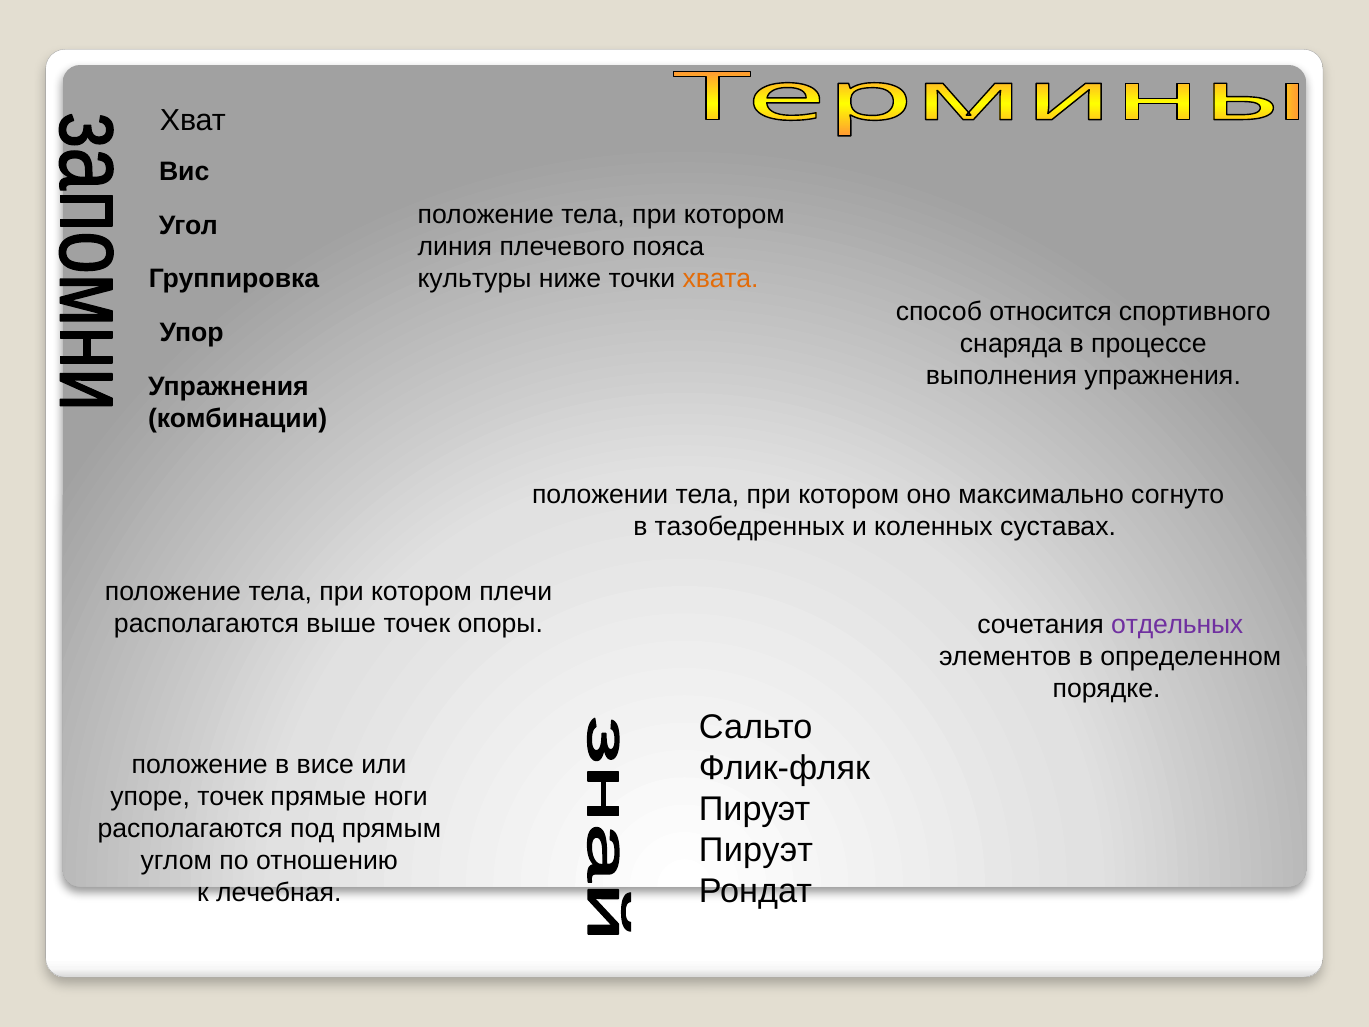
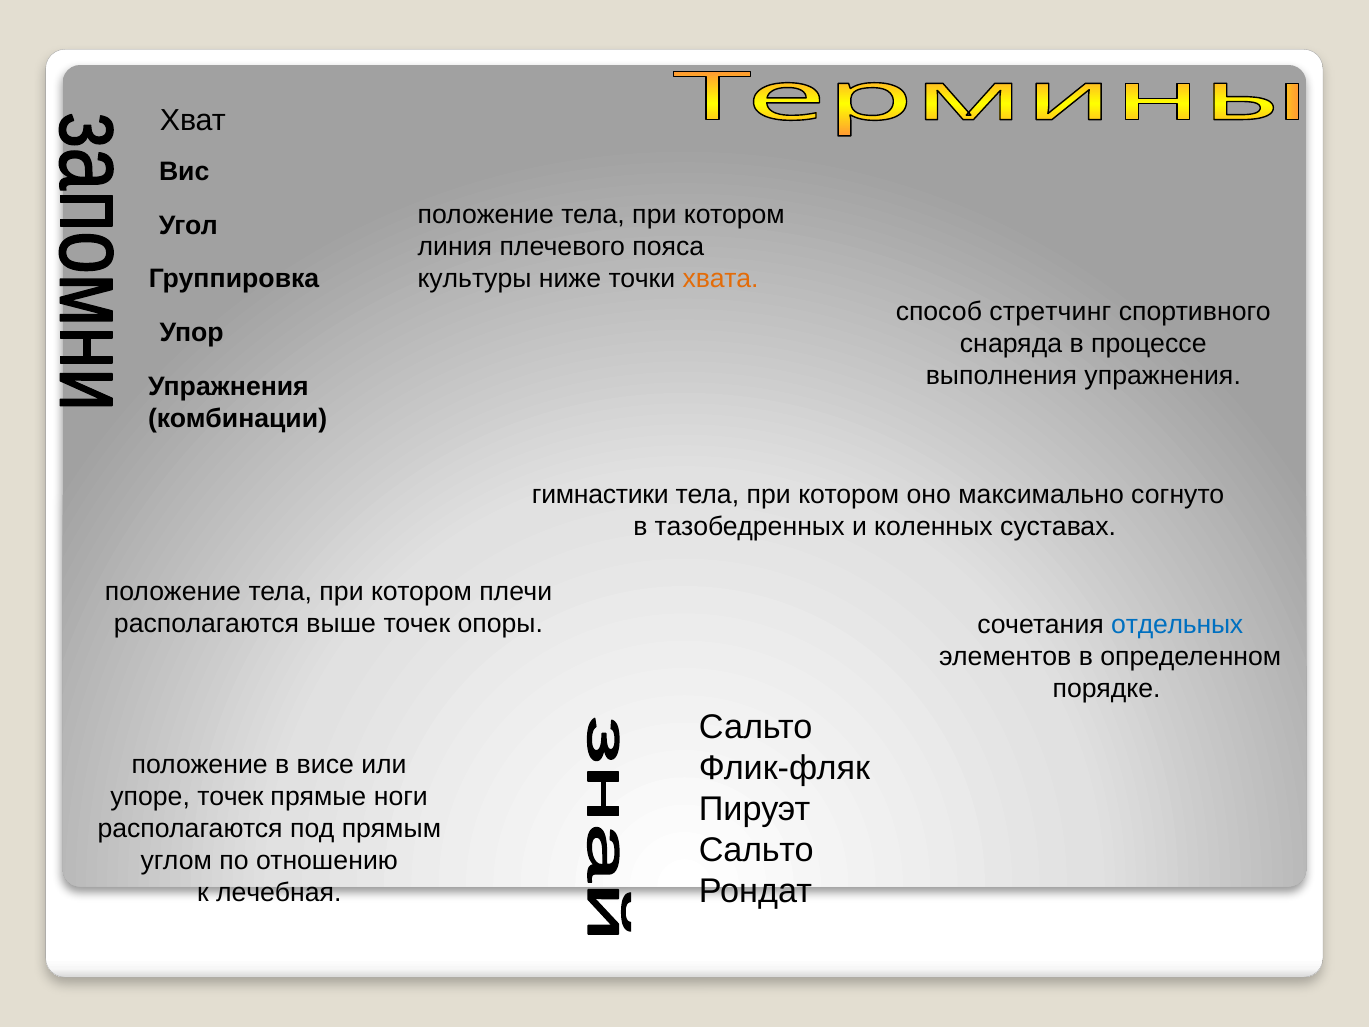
относится: относится -> стретчинг (1050, 311)
положении: положении -> гимнастики (600, 495)
отдельных colour: purple -> blue (1177, 624)
Пируэт: Пируэт -> Сальто (756, 850)
